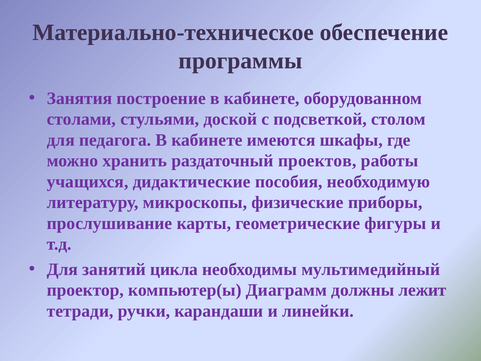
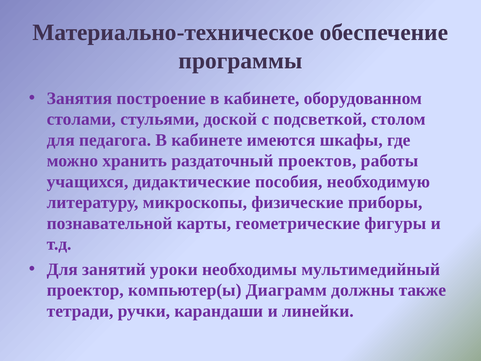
прослушивание: прослушивание -> познавательной (110, 223)
цикла: цикла -> уроки (174, 269)
лежит: лежит -> также (423, 290)
